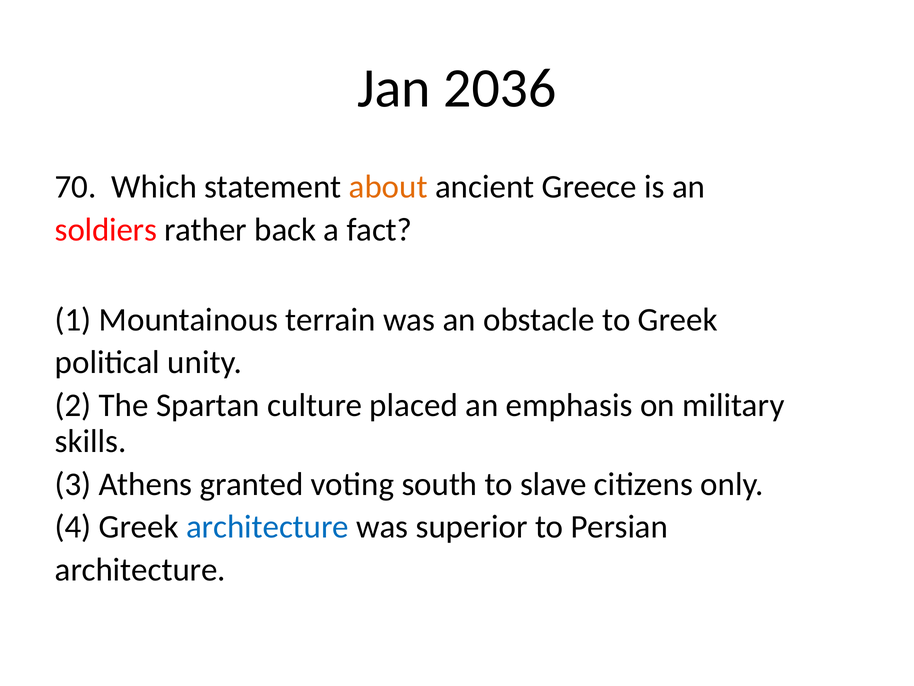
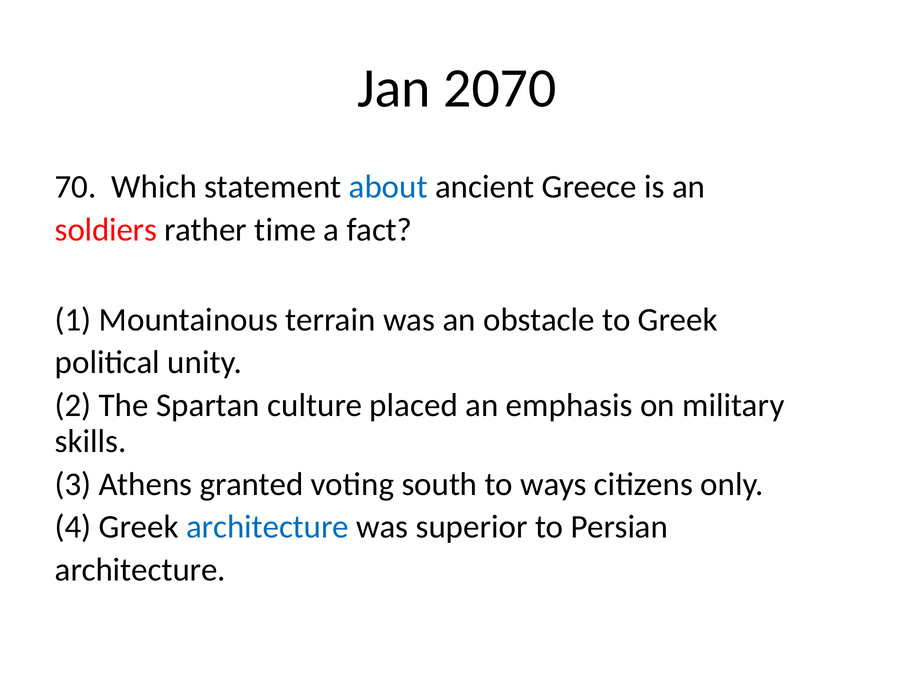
2036: 2036 -> 2070 (500, 88)
about colour: orange -> blue (388, 187)
back: back -> time (285, 230)
slave: slave -> ways (554, 484)
